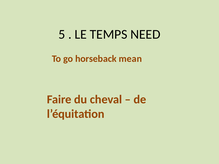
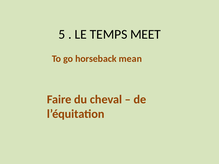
NEED: NEED -> MEET (145, 34)
